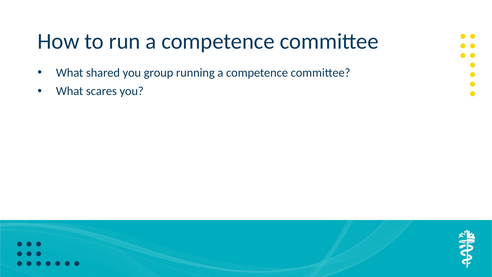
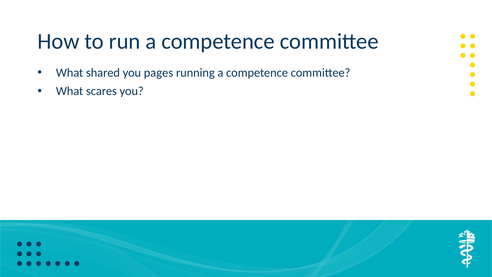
group: group -> pages (158, 73)
